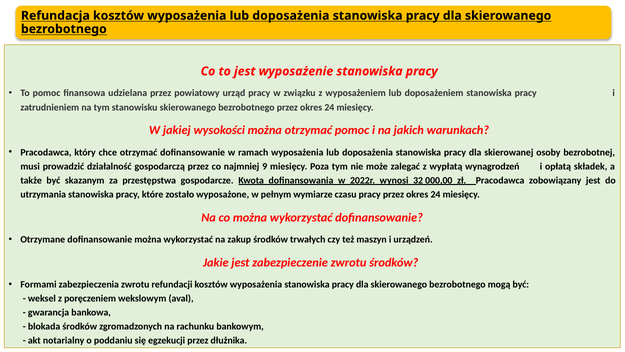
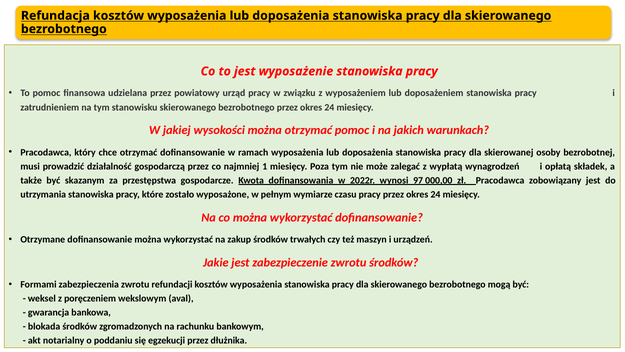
9: 9 -> 1 (265, 166)
32: 32 -> 97 (418, 180)
